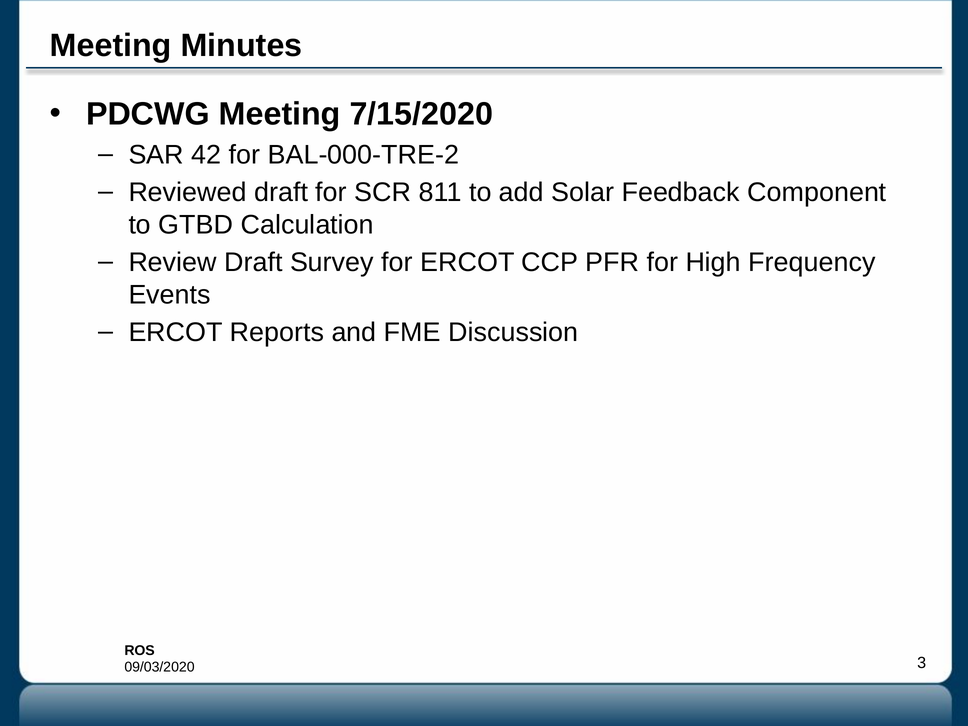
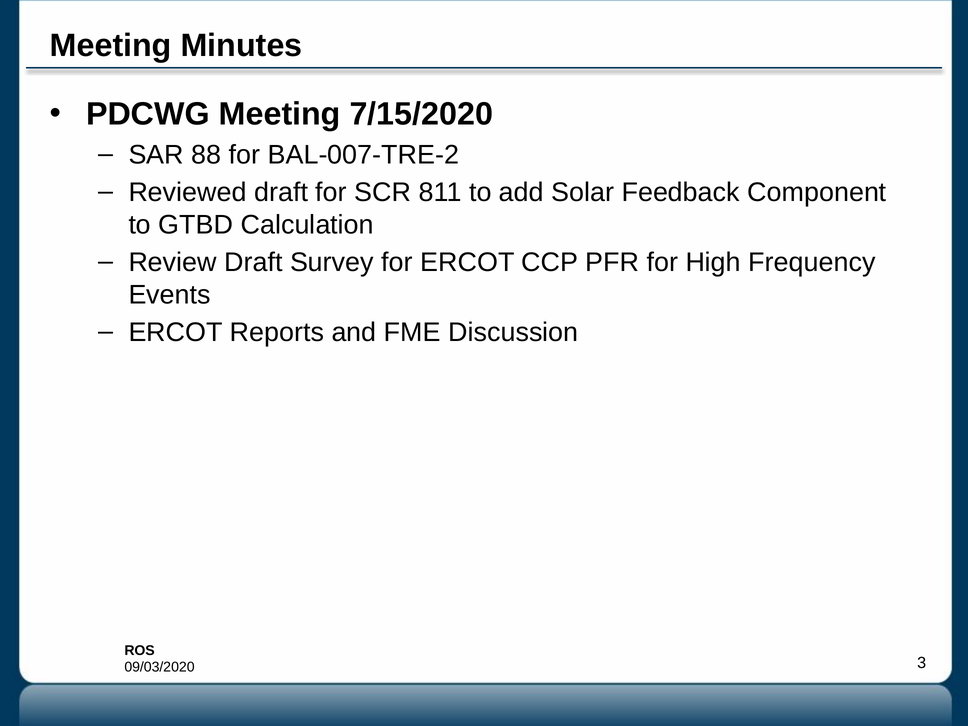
42: 42 -> 88 (206, 155)
BAL-000-TRE-2: BAL-000-TRE-2 -> BAL-007-TRE-2 (363, 155)
